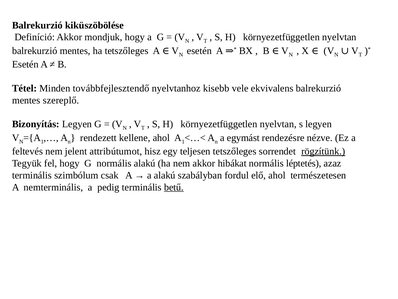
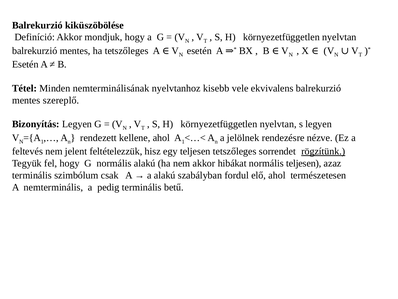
továbbfejlesztendő: továbbfejlesztendő -> nemterminálisának (111, 88)
egymást: egymást -> jelölnek (243, 138)
attribútumot: attribútumot -> feltételezzük (116, 151)
normális léptetés: léptetés -> teljesen (304, 163)
betű underline: present -> none (174, 187)
